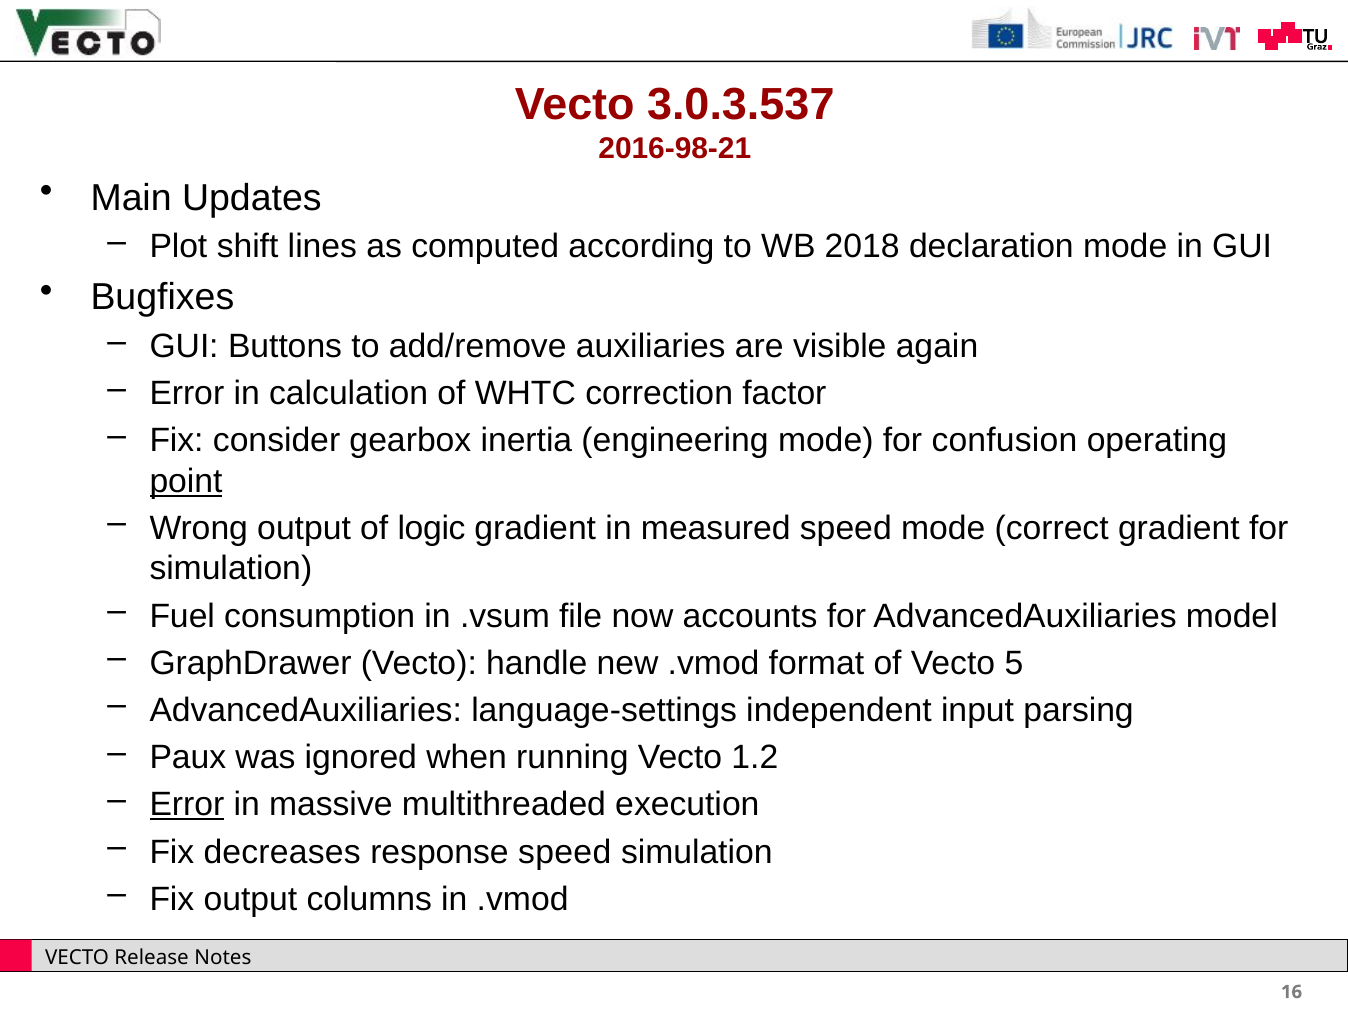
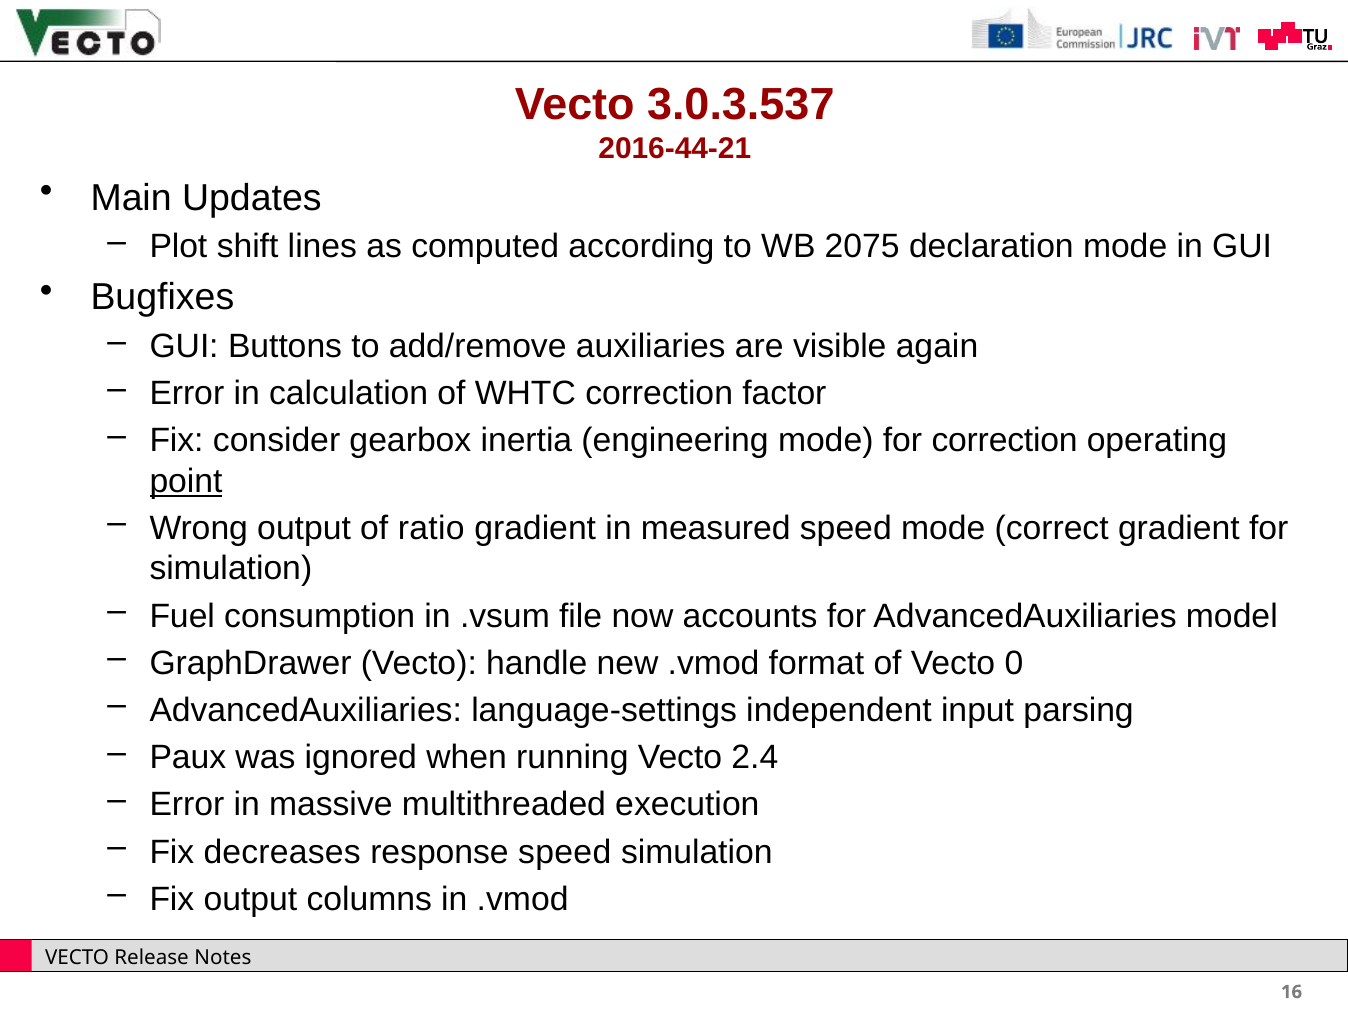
2016-98-21: 2016-98-21 -> 2016-44-21 (675, 149)
2018: 2018 -> 2075 (862, 247)
for confusion: confusion -> correction (1005, 441)
logic: logic -> ratio (431, 528)
5: 5 -> 0 (1014, 663)
1.2: 1.2 -> 2.4 (755, 758)
Error underline: present -> none (187, 805)
